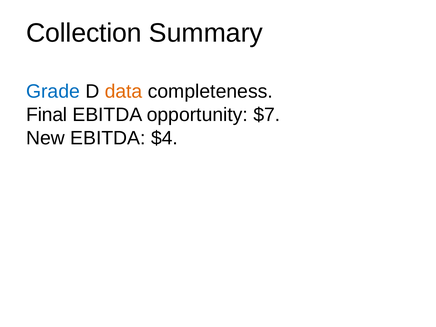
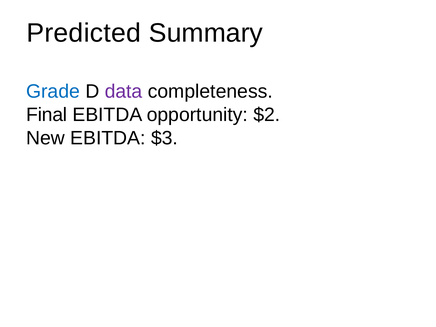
Collection: Collection -> Predicted (84, 33)
data colour: orange -> purple (124, 91)
$7: $7 -> $2 (267, 115)
$4: $4 -> $3 (164, 138)
